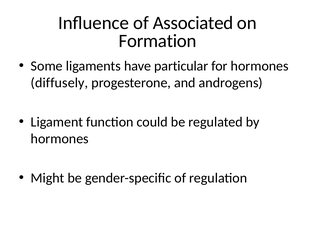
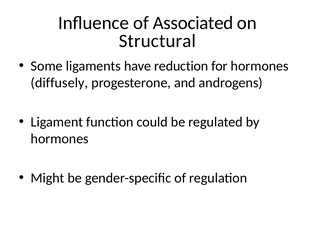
Formation: Formation -> Structural (157, 41)
particular: particular -> reduction (181, 66)
